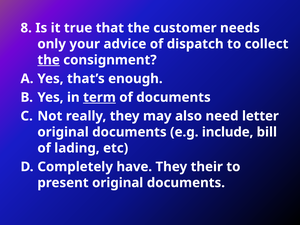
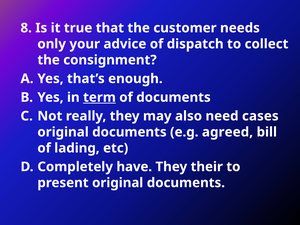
the underline: present -> none (49, 60)
letter: letter -> cases (260, 116)
include: include -> agreed (227, 132)
